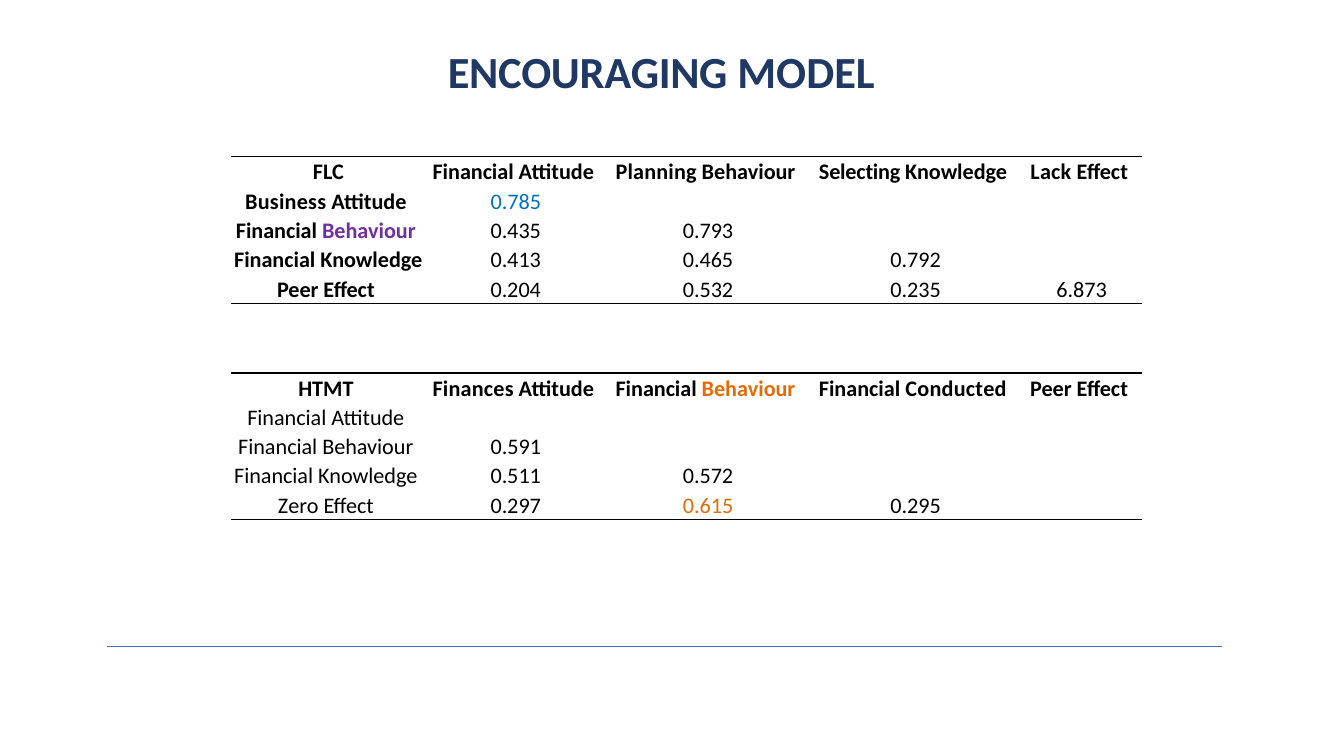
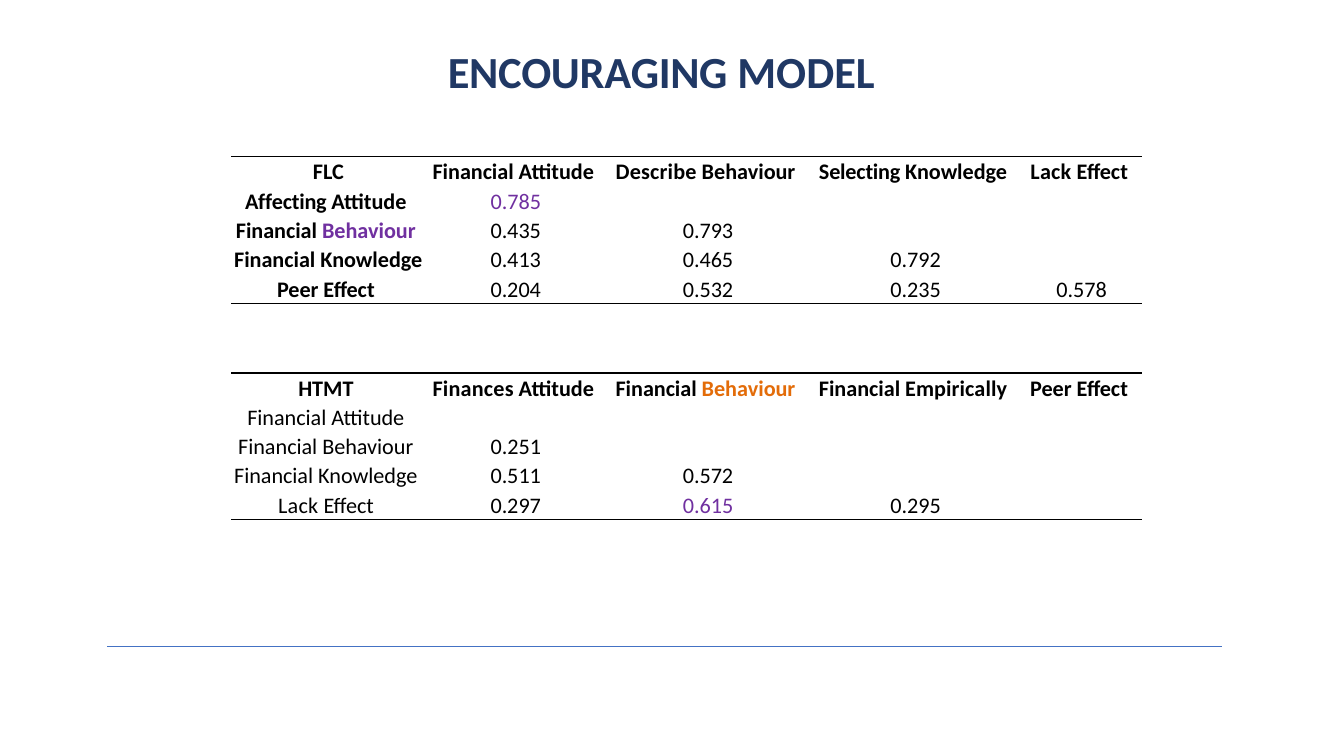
Planning: Planning -> Describe (656, 173)
Business: Business -> Affecting (286, 202)
0.785 colour: blue -> purple (516, 202)
6.873: 6.873 -> 0.578 (1082, 290)
Conducted: Conducted -> Empirically (956, 389)
0.591: 0.591 -> 0.251 (516, 447)
Zero: Zero -> Lack (298, 506)
0.615 colour: orange -> purple (708, 506)
